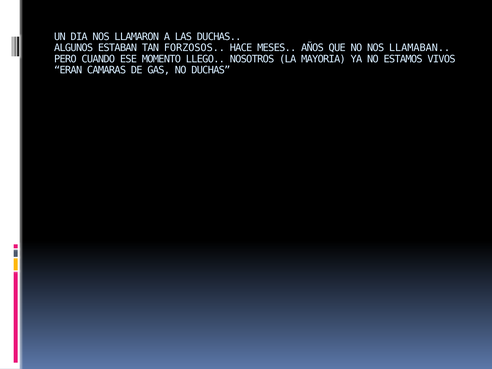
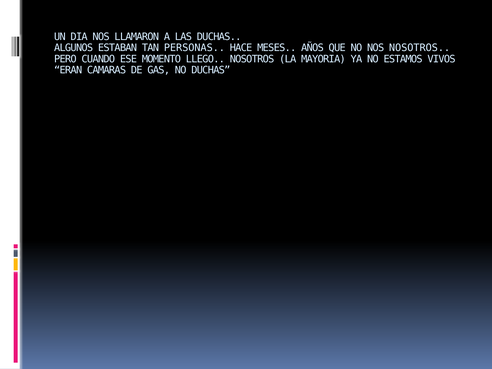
FORZOSOS: FORZOSOS -> PERSONAS (194, 48)
NOS LLAMABAN: LLAMABAN -> NOSOTROS (420, 48)
